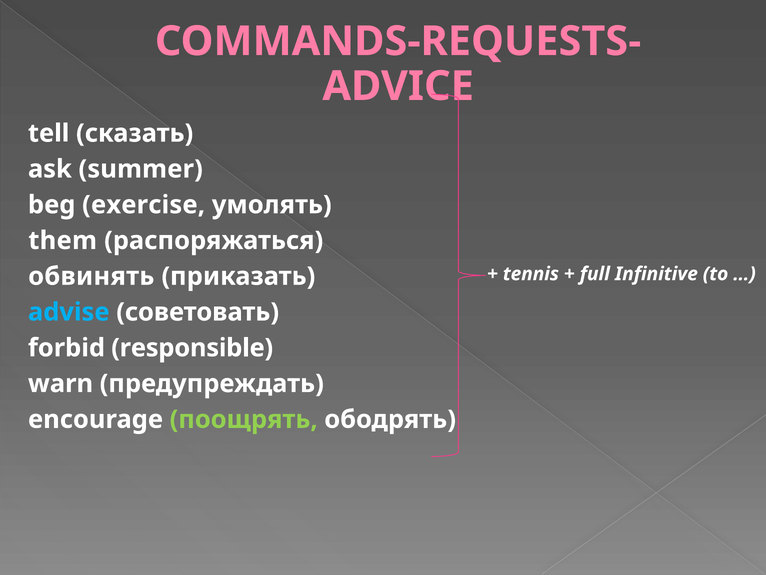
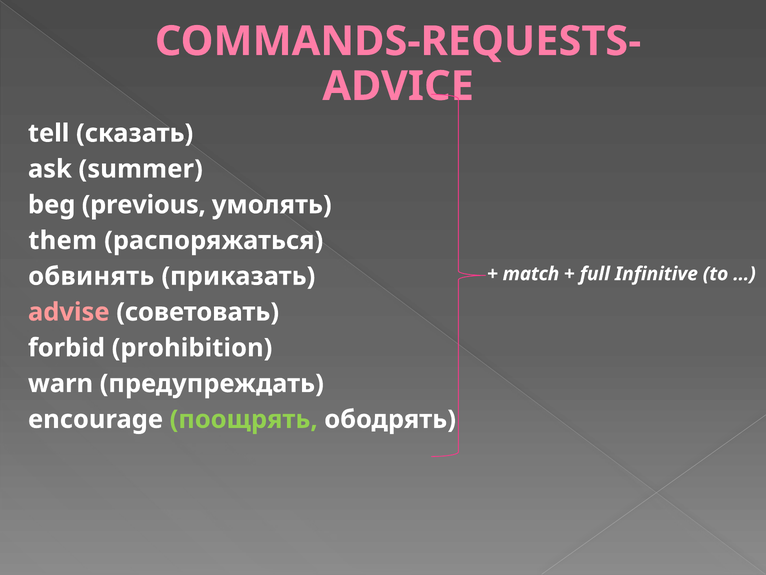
exercise: exercise -> previous (144, 205)
tennis: tennis -> match (531, 274)
advise colour: light blue -> pink (69, 312)
responsible: responsible -> prohibition (192, 348)
